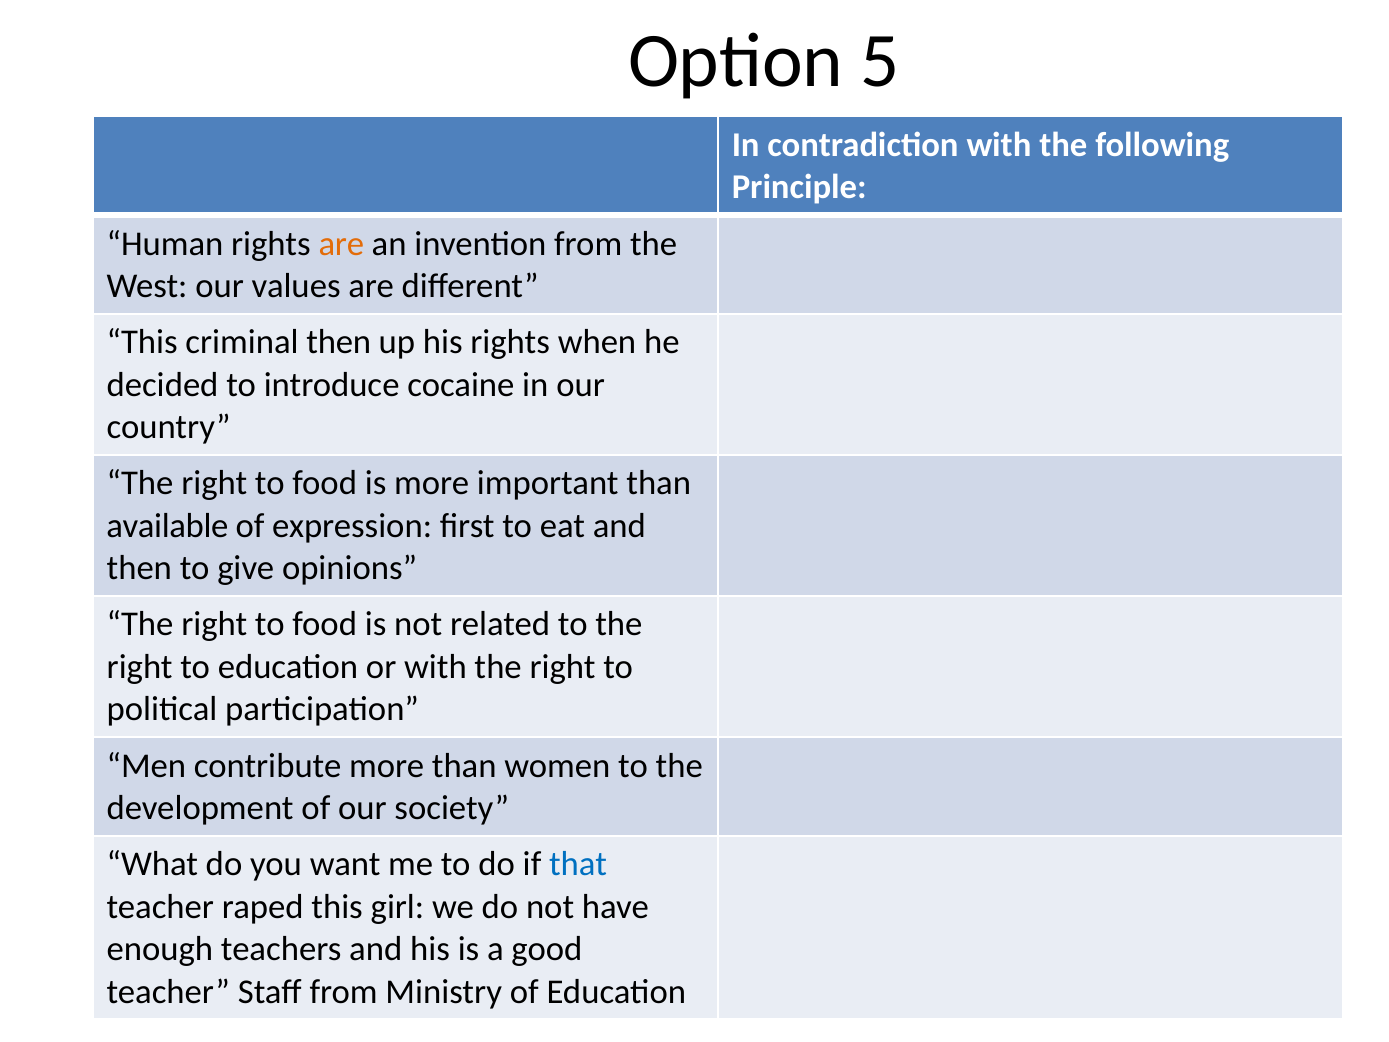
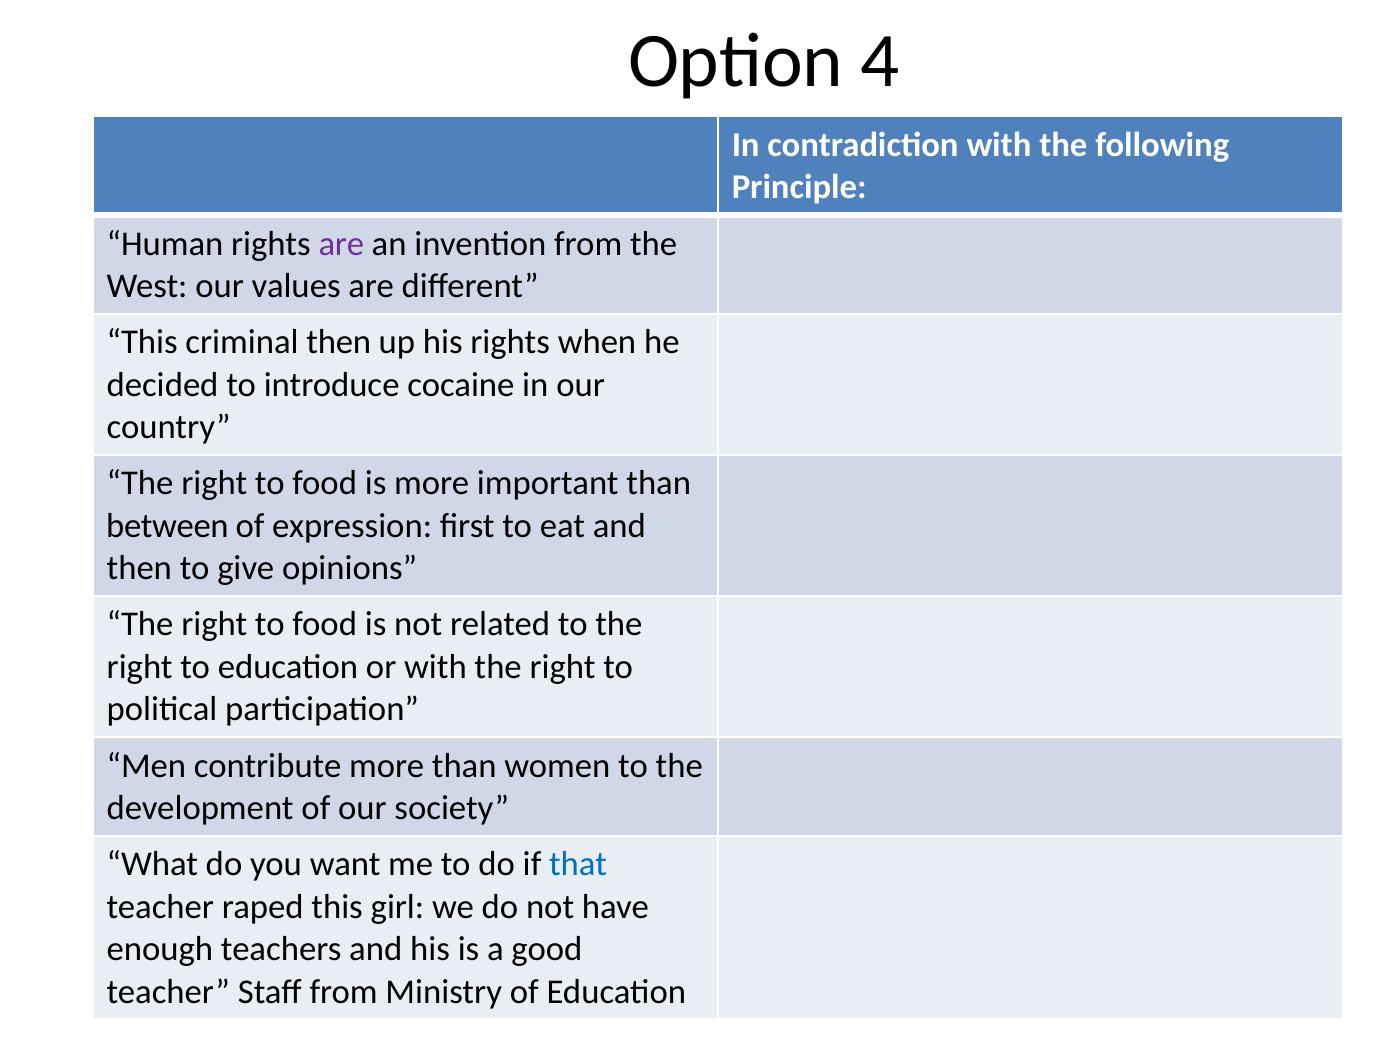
5: 5 -> 4 (880, 61)
are colour: orange -> purple (341, 243)
available: available -> between (167, 526)
